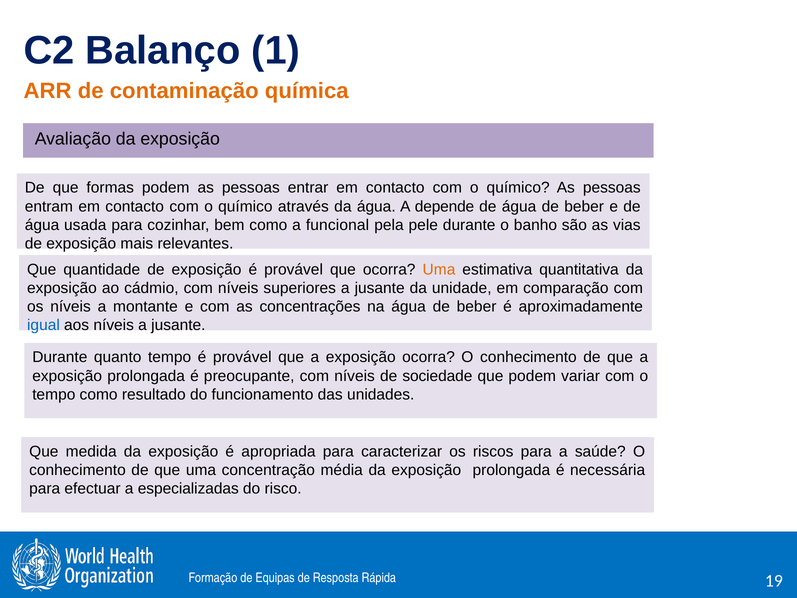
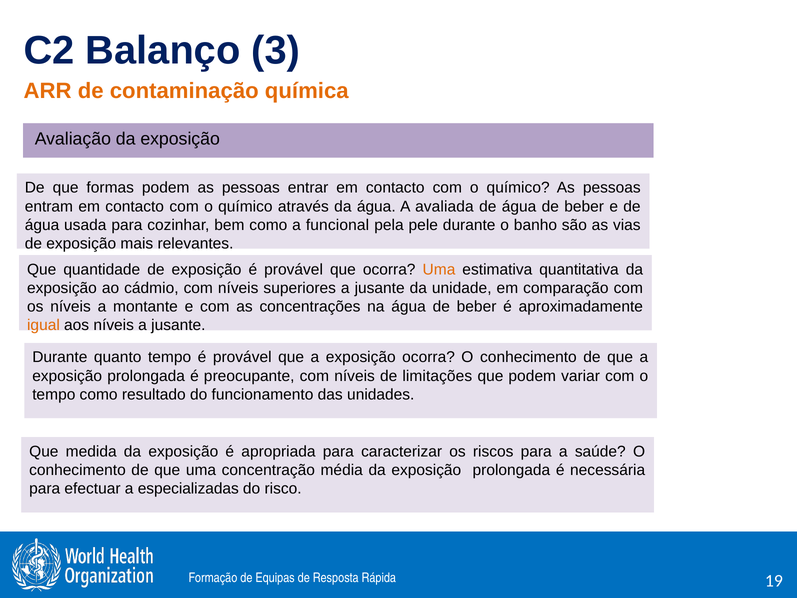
1: 1 -> 3 (276, 51)
depende: depende -> avaliada (444, 206)
igual colour: blue -> orange (43, 325)
sociedade: sociedade -> limitações (437, 376)
